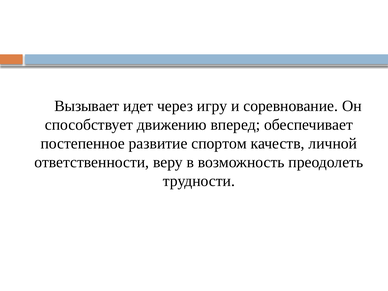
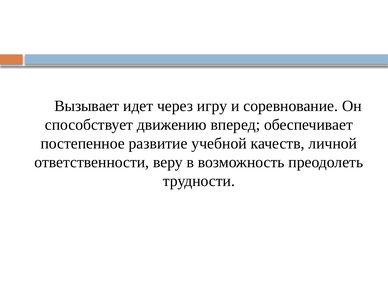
спортом: спортом -> учебной (219, 143)
